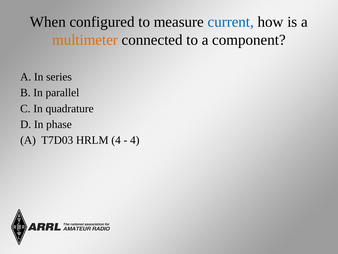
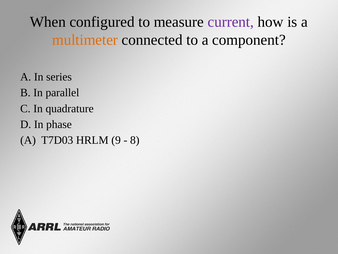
current colour: blue -> purple (231, 22)
HRLM 4: 4 -> 9 (116, 140)
4: 4 -> 8 (135, 140)
